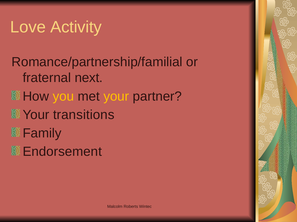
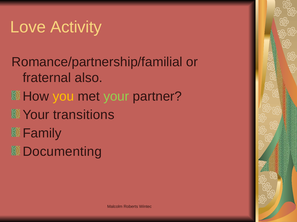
next: next -> also (89, 78)
your colour: yellow -> light green (116, 97)
Endorsement: Endorsement -> Documenting (62, 152)
